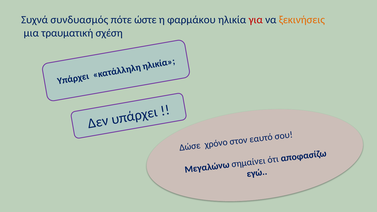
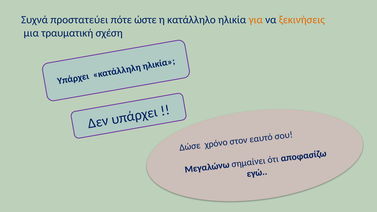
συνδυασμός: συνδυασμός -> προστατεύει (79, 20)
φαρμάκου: φαρμάκου -> κατάλληλο (191, 20)
για colour: red -> orange (256, 20)
